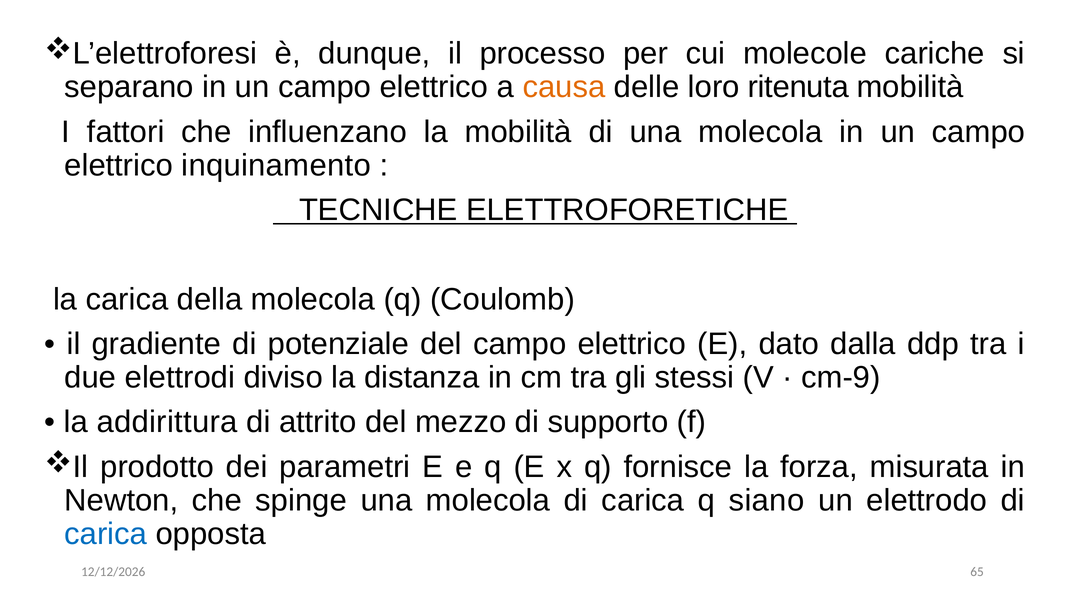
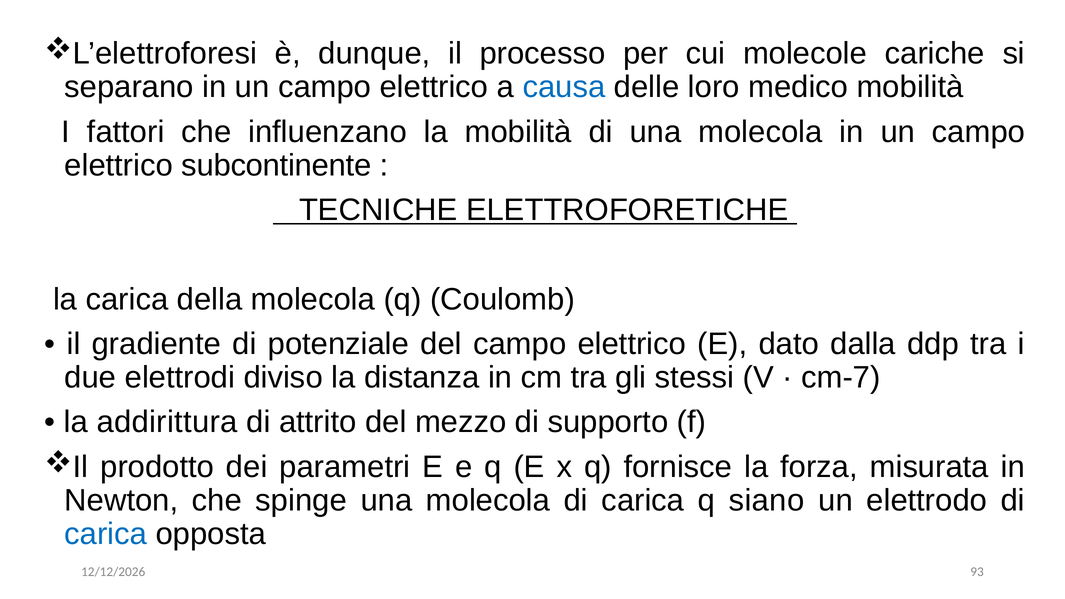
causa colour: orange -> blue (564, 87)
ritenuta: ritenuta -> medico (798, 87)
inquinamento: inquinamento -> subcontinente (276, 165)
cm-9: cm-9 -> cm-7 (841, 378)
65: 65 -> 93 (977, 572)
